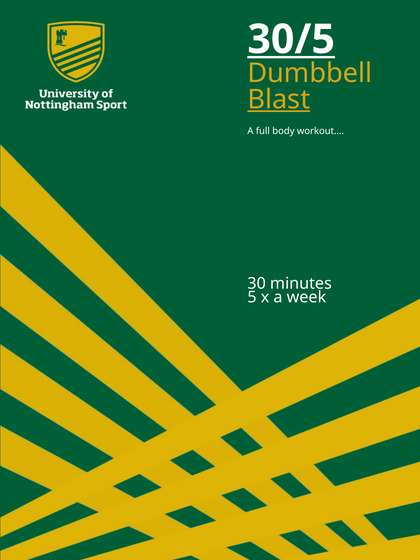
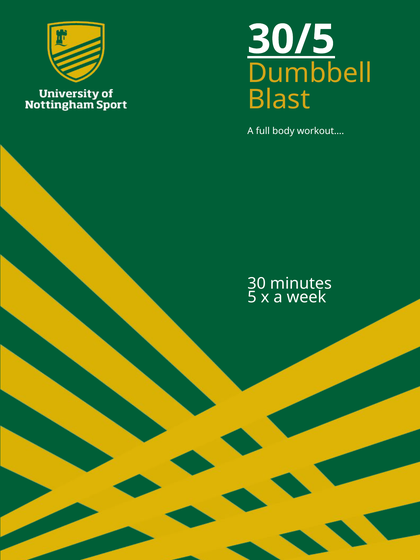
Blast underline: present -> none (279, 99)
